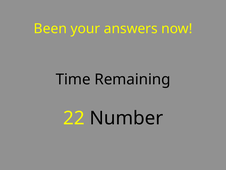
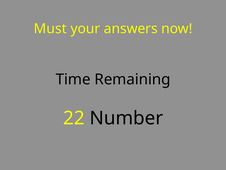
Been: Been -> Must (50, 29)
